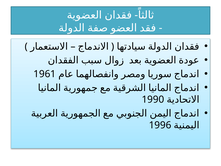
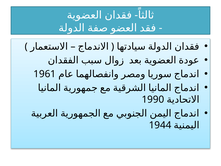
1996: 1996 -> 1944 (160, 125)
